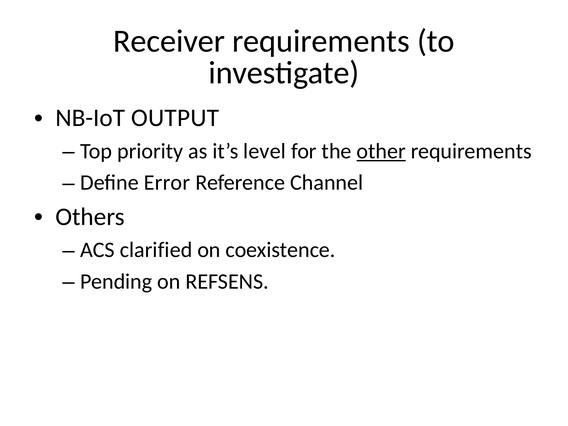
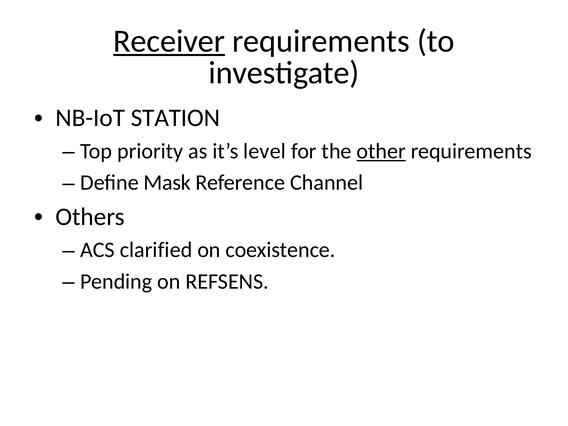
Receiver underline: none -> present (169, 41)
OUTPUT: OUTPUT -> STATION (175, 118)
Error: Error -> Mask (167, 183)
